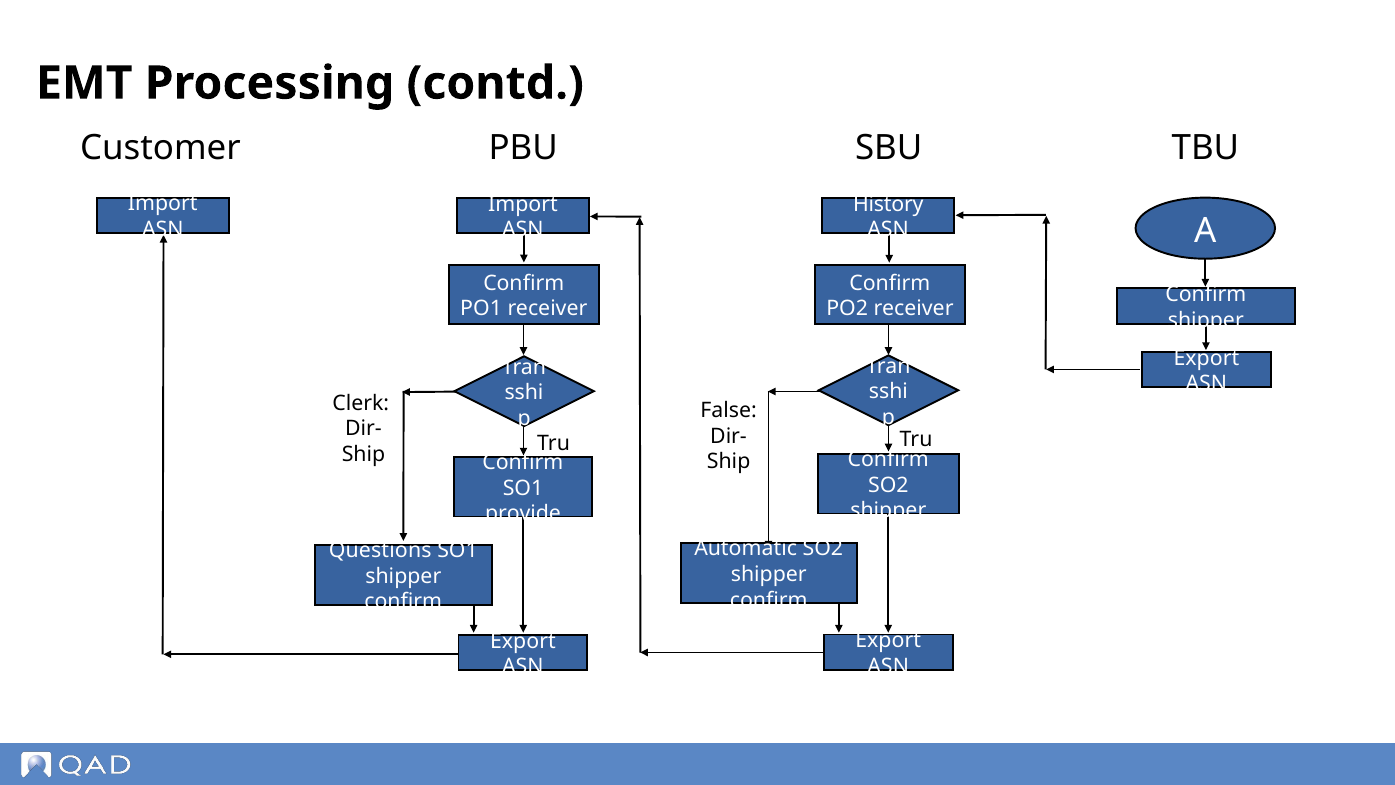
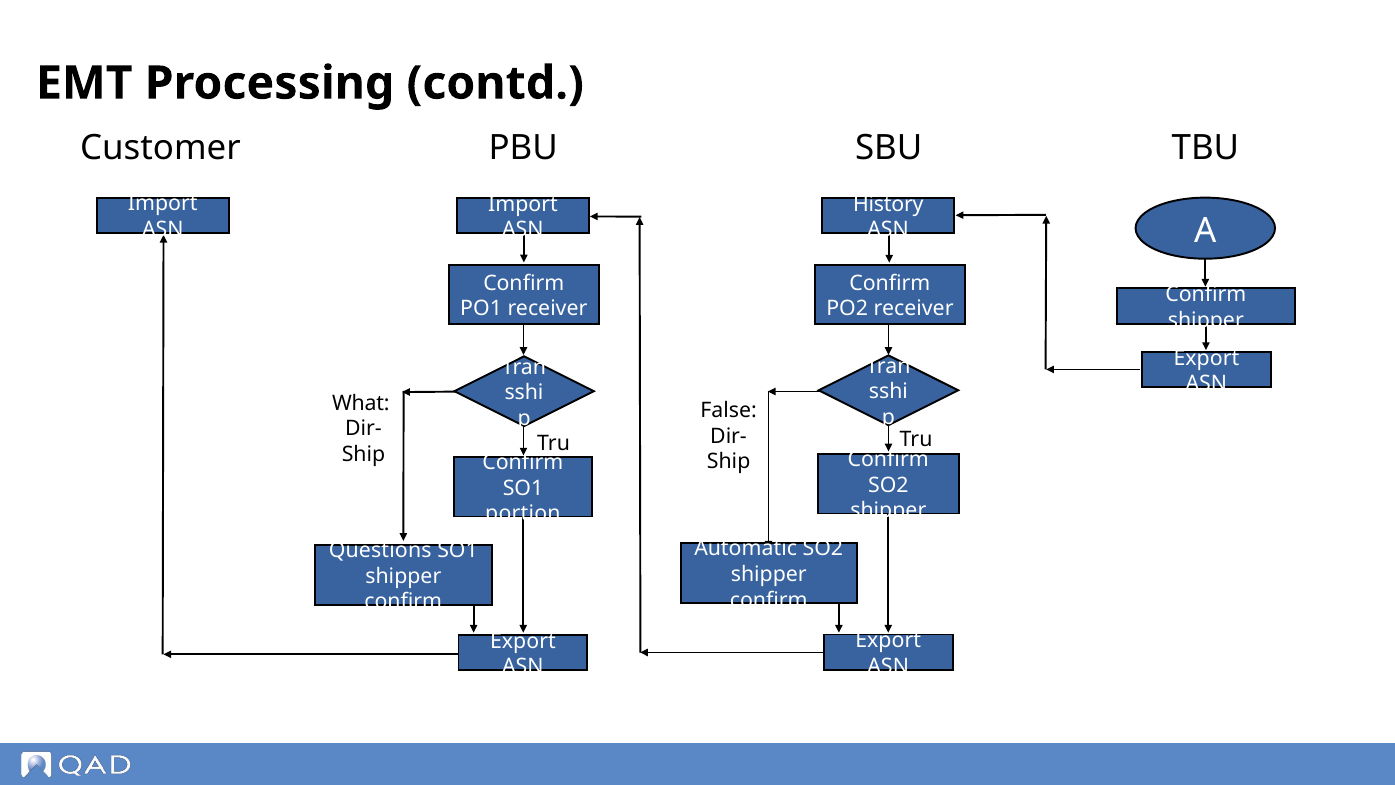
Clerk: Clerk -> What (361, 403)
provide: provide -> portion (523, 514)
